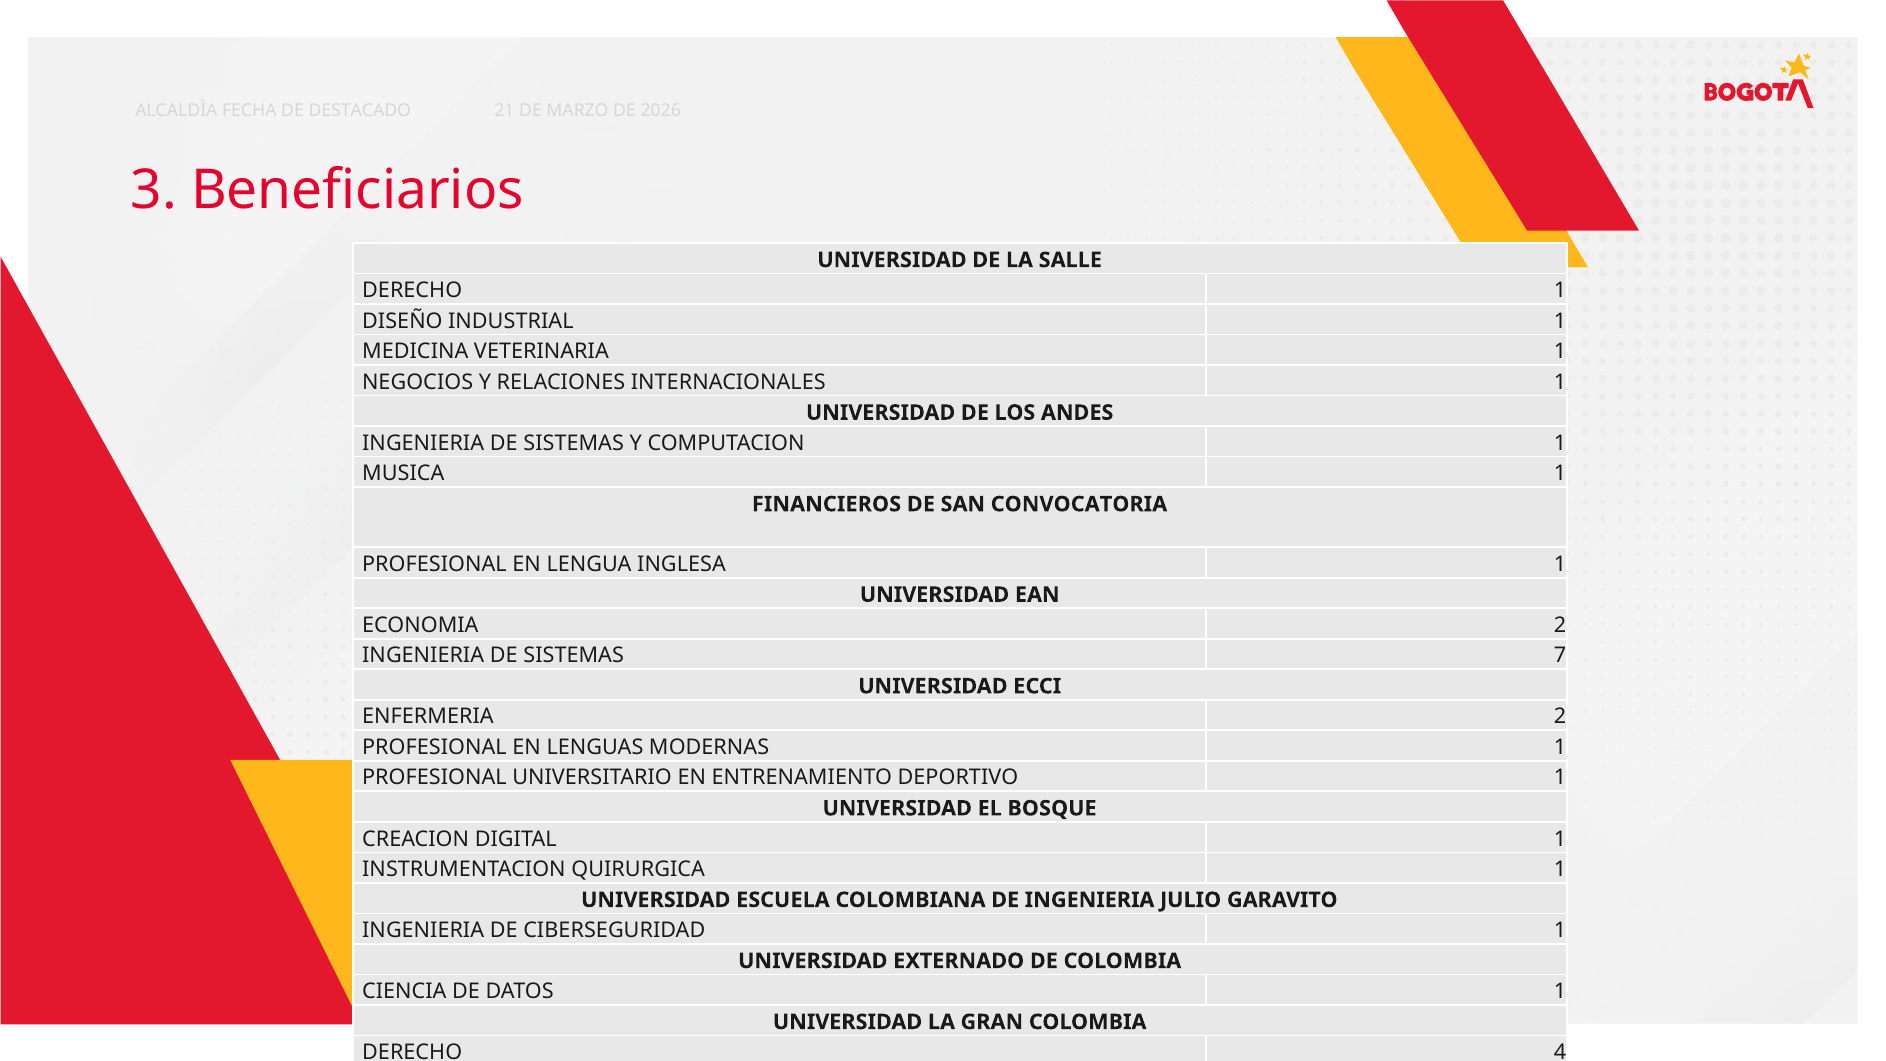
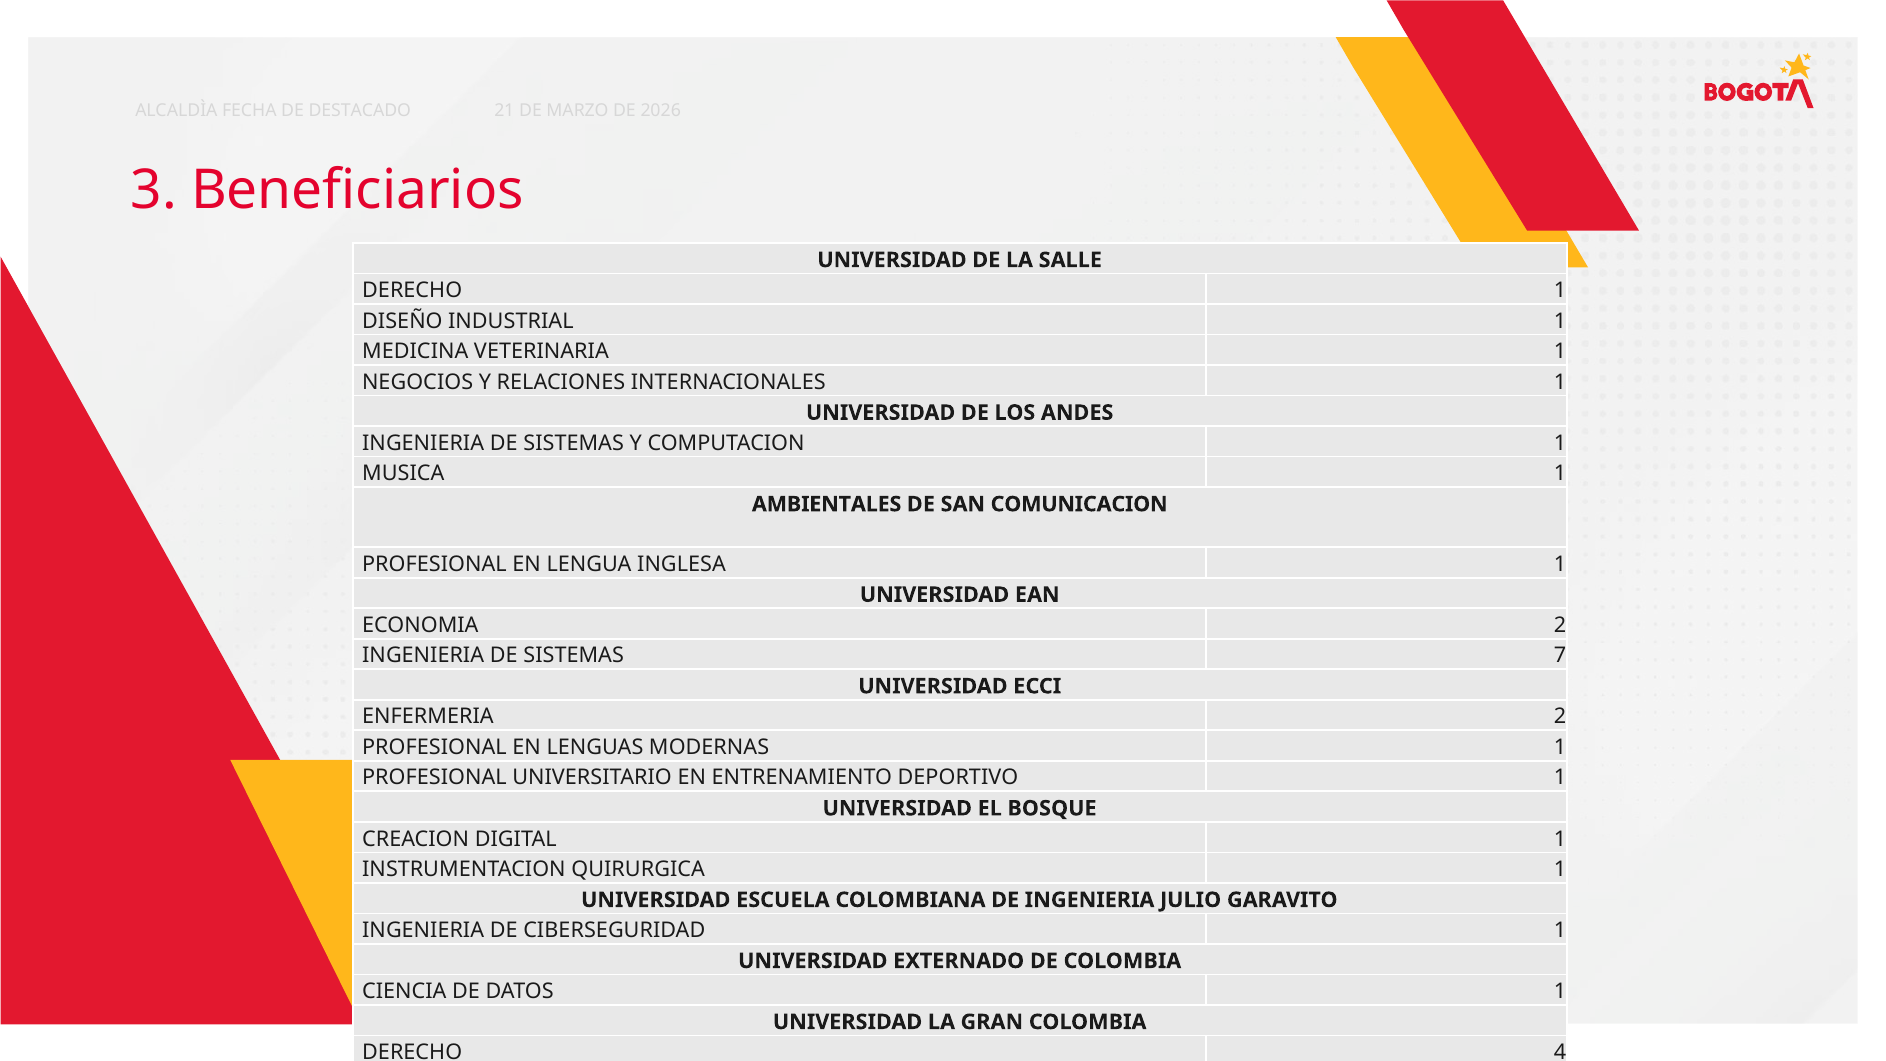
FINANCIEROS: FINANCIEROS -> AMBIENTALES (827, 504)
CONVOCATORIA: CONVOCATORIA -> COMUNICACION (1079, 504)
